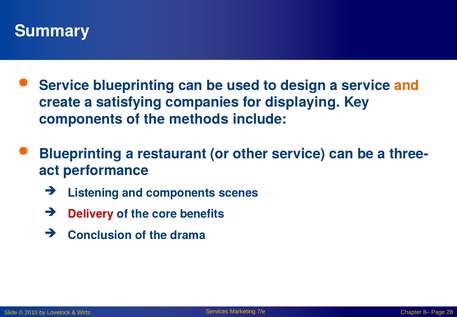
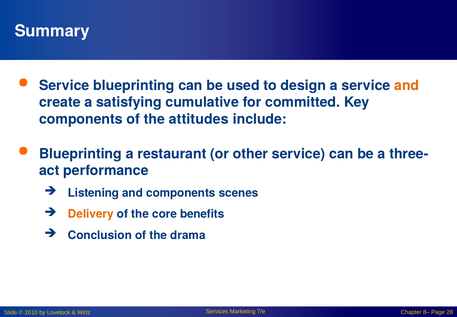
companies: companies -> cumulative (202, 102)
displaying: displaying -> committed (303, 102)
methods: methods -> attitudes (199, 119)
Delivery colour: red -> orange (91, 214)
